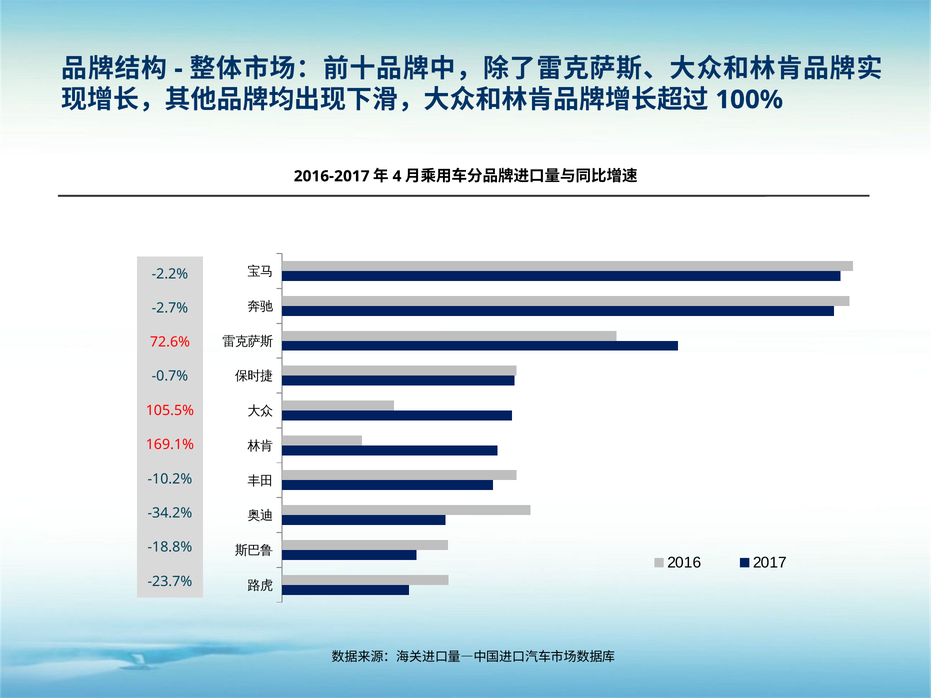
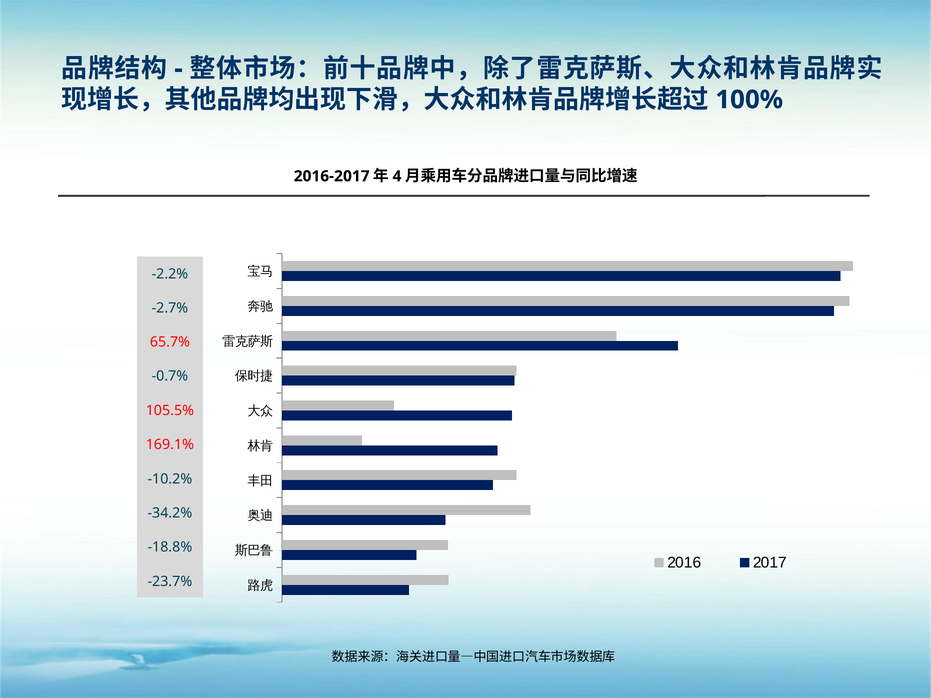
72.6%: 72.6% -> 65.7% (170, 342)
